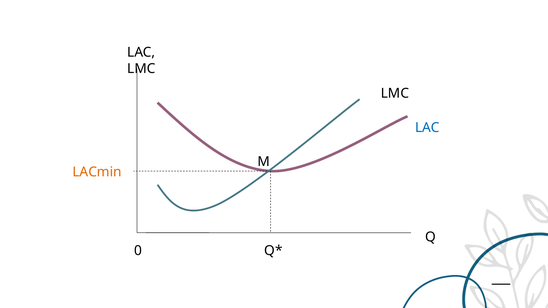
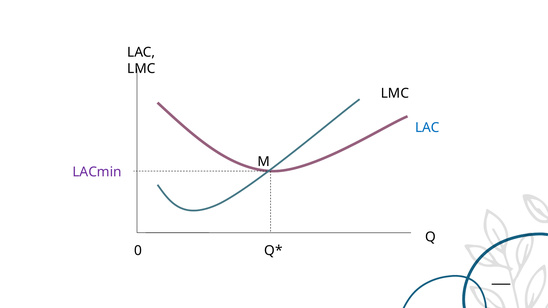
LACmin colour: orange -> purple (97, 172)
